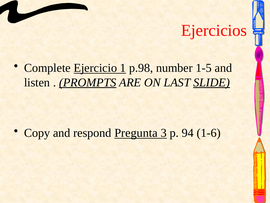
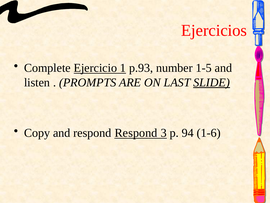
p.98: p.98 -> p.93 (141, 68)
PROMPTS underline: present -> none (88, 82)
respond Pregunta: Pregunta -> Respond (136, 133)
